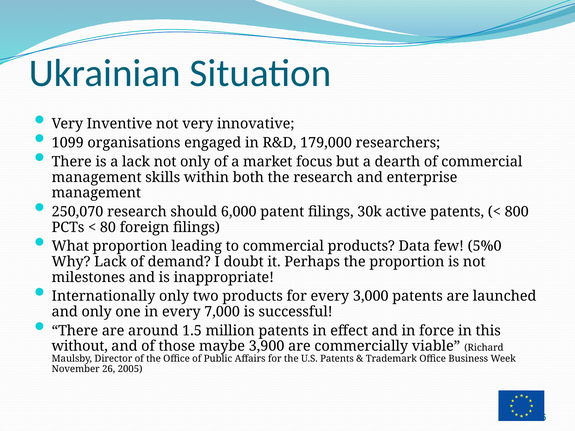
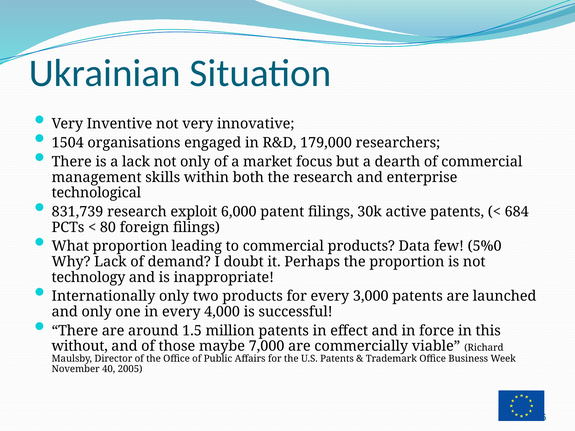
1099: 1099 -> 1504 (68, 143)
management: management -> technological (96, 193)
250,070: 250,070 -> 831,739 (78, 212)
should: should -> exploit (194, 212)
800: 800 -> 684 (517, 212)
milestones: milestones -> technology (88, 277)
7,000: 7,000 -> 4,000 (222, 312)
3,900: 3,900 -> 7,000 (267, 346)
26: 26 -> 40 (109, 369)
